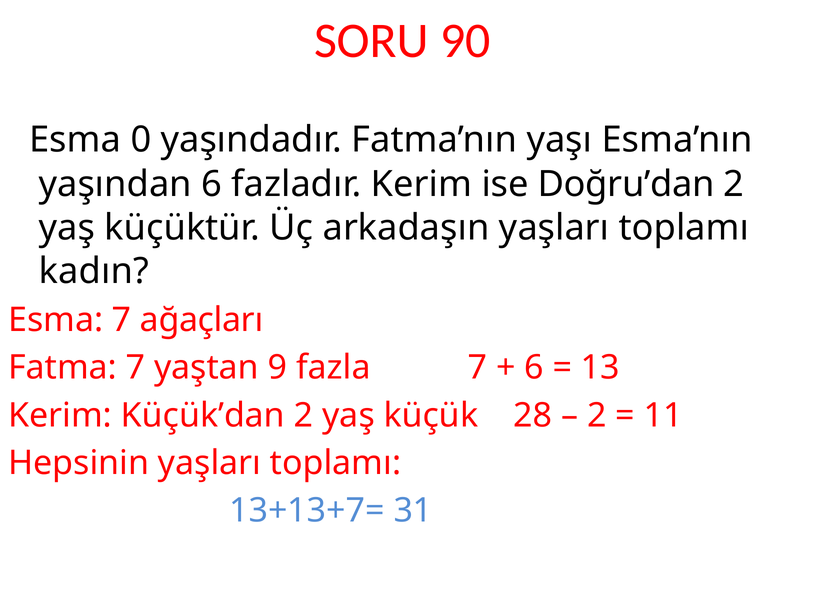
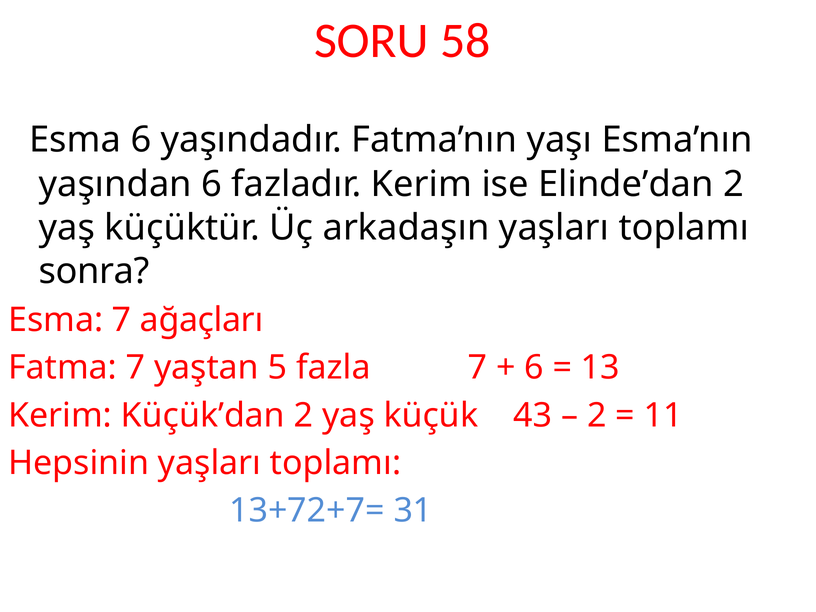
90: 90 -> 58 (465, 41)
Esma 0: 0 -> 6 (141, 140)
Doğru’dan: Doğru’dan -> Elinde’dan (626, 184)
kadın: kadın -> sonra (94, 271)
9: 9 -> 5 (277, 368)
28: 28 -> 43 (533, 415)
13+13+7=: 13+13+7= -> 13+72+7= (307, 511)
